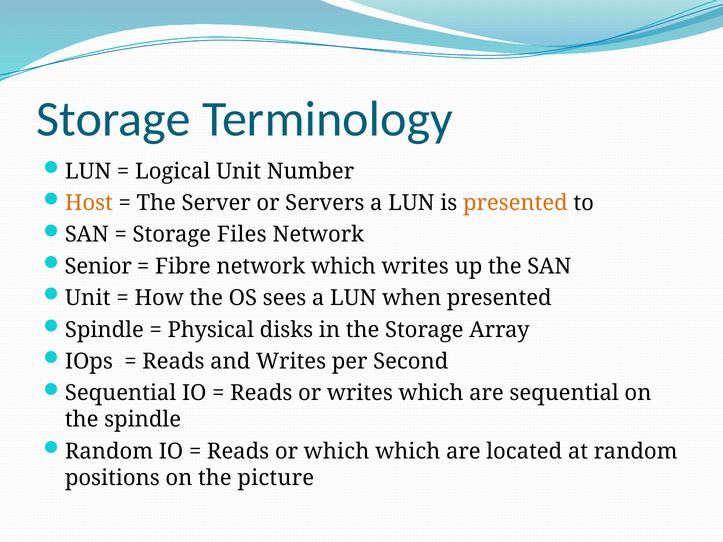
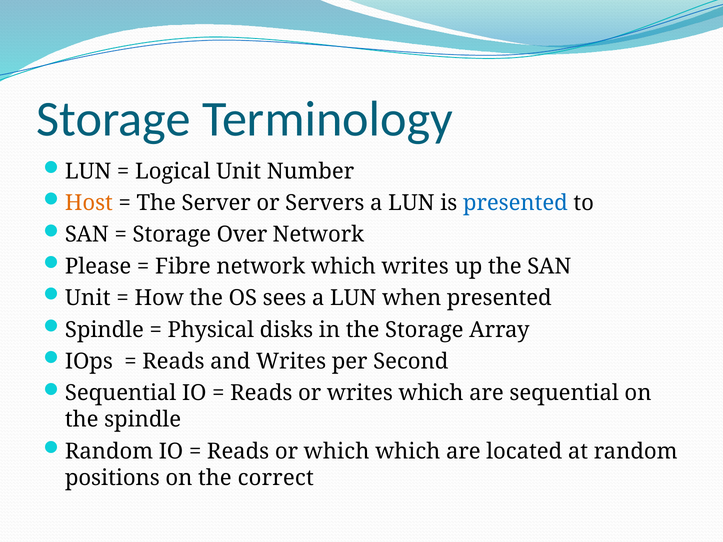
presented colour: orange -> blue (515, 203)
Files: Files -> Over (242, 235)
Senior: Senior -> Please (98, 267)
picture: picture -> correct (276, 478)
